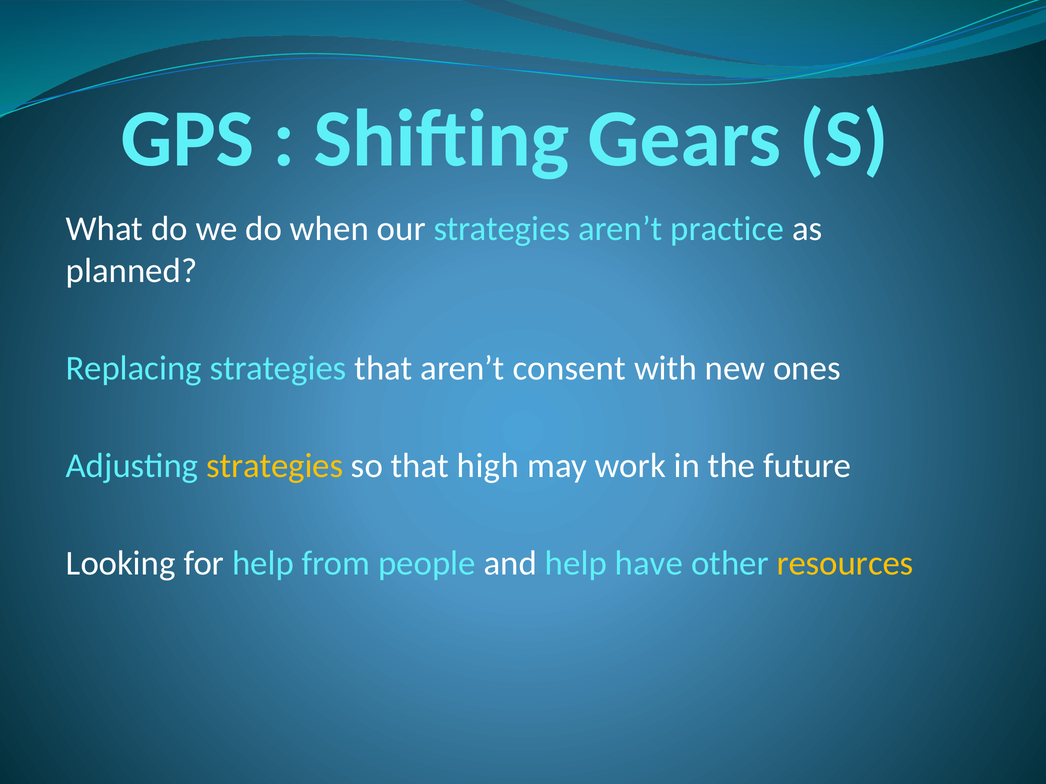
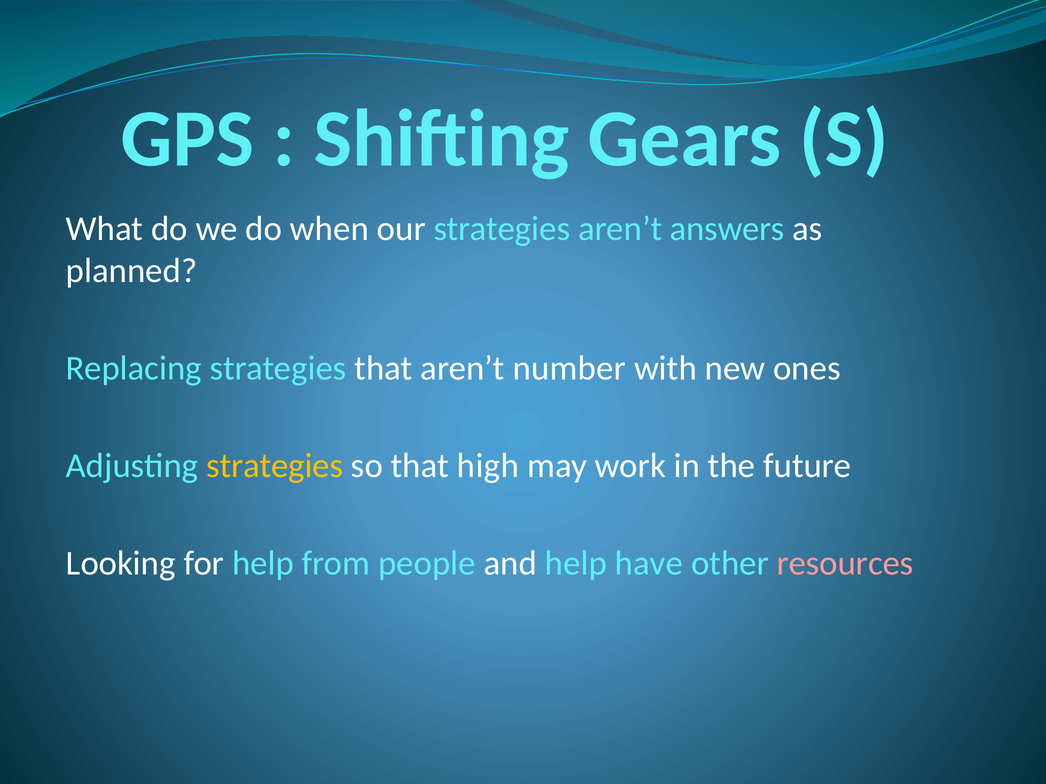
practice: practice -> answers (727, 229)
consent: consent -> number (569, 369)
resources colour: yellow -> pink (845, 564)
